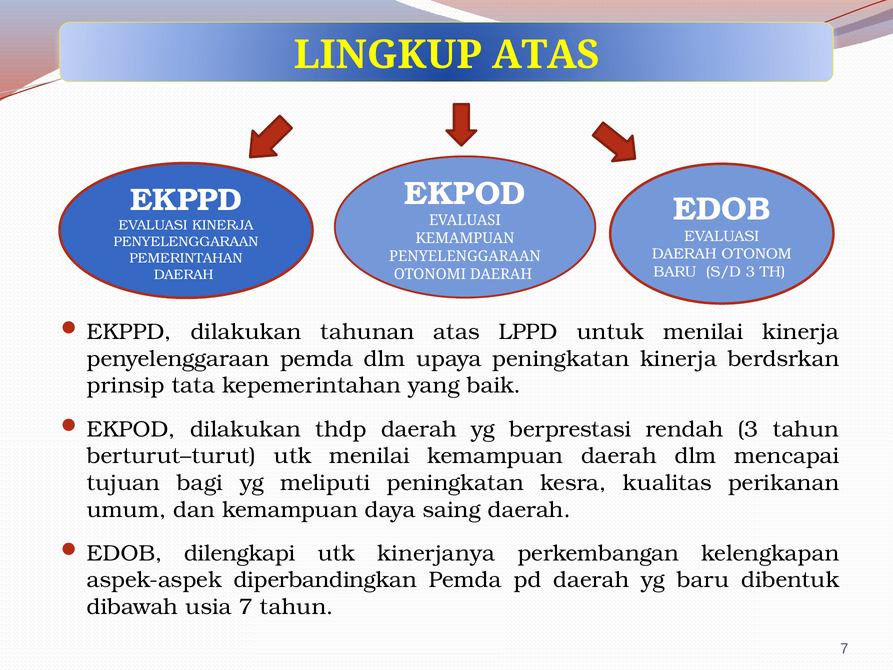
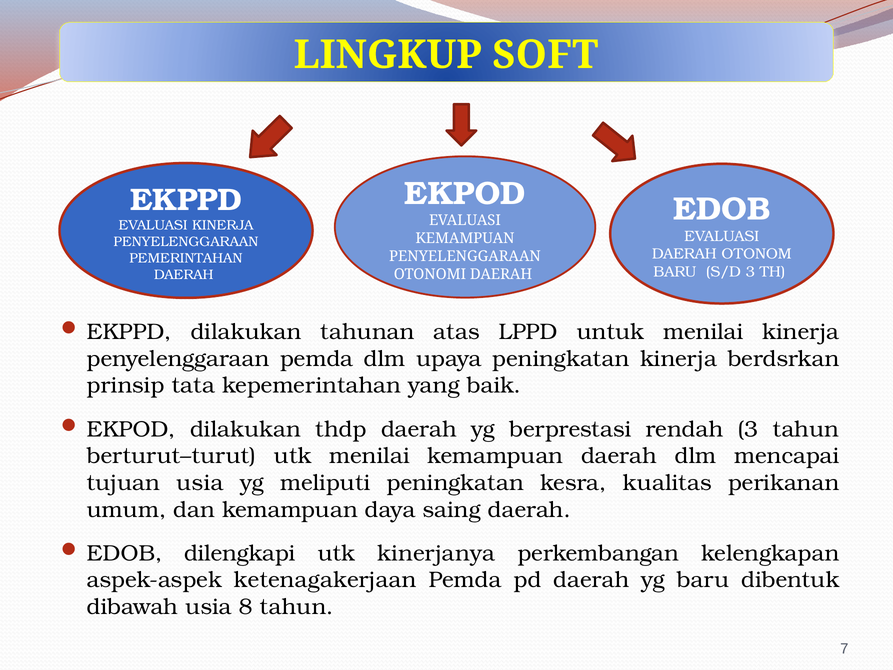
LINGKUP ATAS: ATAS -> SOFT (545, 55)
tujuan bagi: bagi -> usia (200, 483)
diperbandingkan: diperbandingkan -> ketenagakerjaan (325, 580)
usia 7: 7 -> 8 (246, 607)
